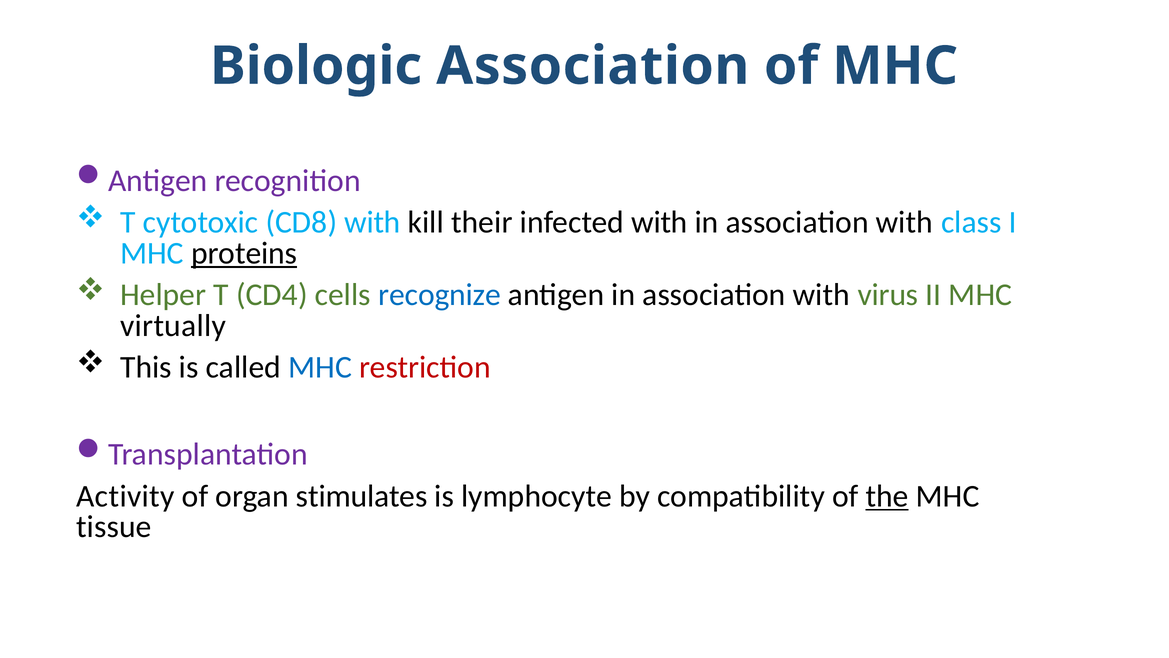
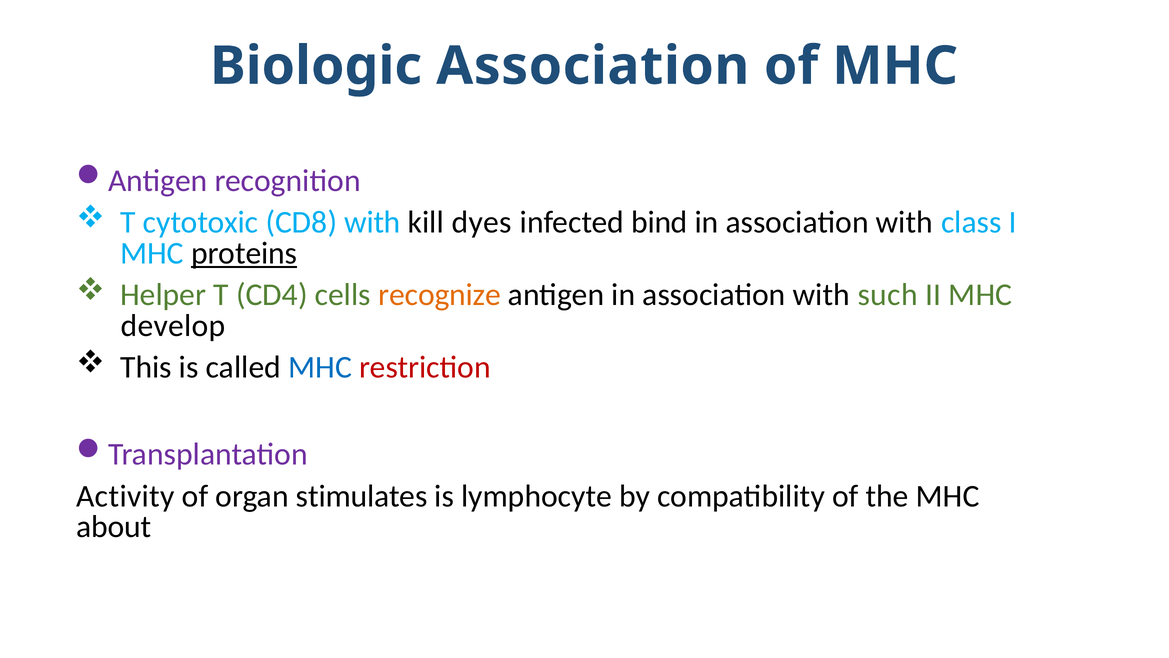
their: their -> dyes (482, 222)
infected with: with -> bind (659, 222)
recognize colour: blue -> orange (440, 295)
virus: virus -> such (888, 295)
virtually: virtually -> develop (173, 326)
the underline: present -> none (887, 496)
tissue: tissue -> about (114, 527)
